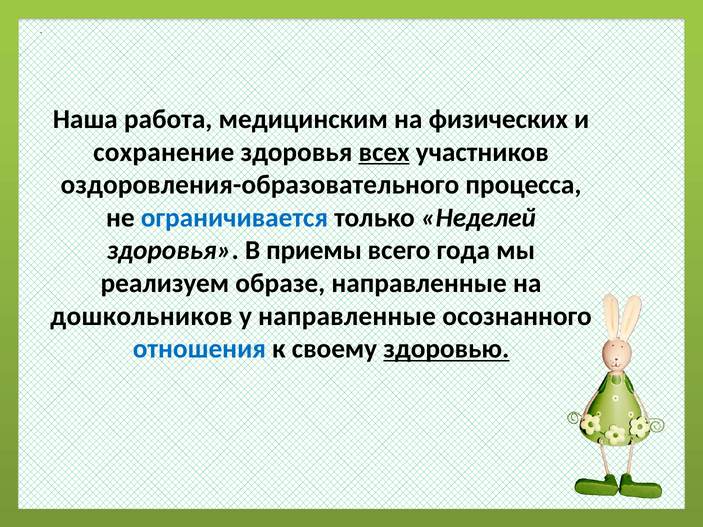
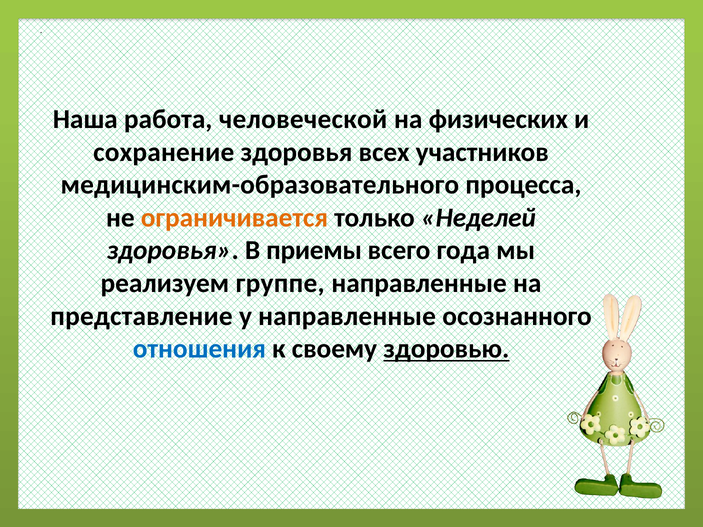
медицинским: медицинским -> человеческой (303, 119)
всех underline: present -> none (384, 152)
оздоровления-образовательного: оздоровления-образовательного -> медицинским-образовательного (260, 185)
ограничивается colour: blue -> orange (234, 218)
образе: образе -> группе (280, 283)
дошкольников: дошкольников -> представление (142, 316)
